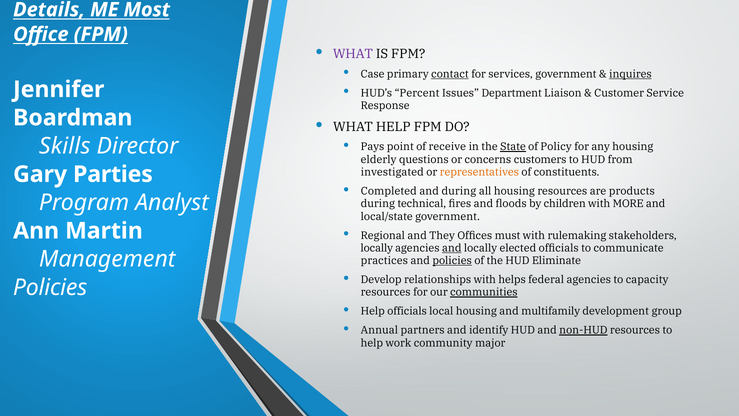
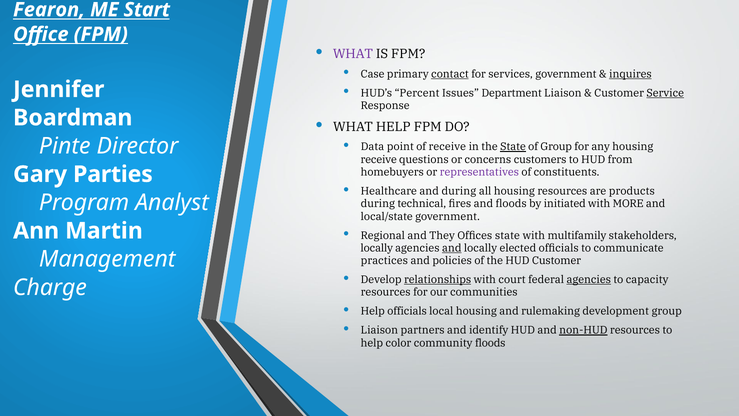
Details: Details -> Fearon (49, 10)
Most: Most -> Start (147, 10)
Service underline: none -> present (665, 93)
Pays: Pays -> Data (373, 147)
of Policy: Policy -> Group (556, 147)
Skills: Skills -> Pinte (65, 146)
elderly: elderly -> receive (379, 159)
investigated: investigated -> homebuyers (392, 172)
representatives colour: orange -> purple (479, 172)
Completed: Completed -> Healthcare (389, 191)
children: children -> initiated (565, 204)
Offices must: must -> state (507, 235)
rulemaking: rulemaking -> multifamily (577, 235)
policies underline: present -> none (452, 261)
HUD Eliminate: Eliminate -> Customer (556, 261)
relationships underline: none -> present (438, 280)
helps: helps -> court (512, 280)
agencies underline: none -> present (589, 280)
Policies: Policies -> Charge (50, 287)
communities underline: present -> none (484, 292)
multifamily: multifamily -> rulemaking (551, 311)
Annual: Annual -> Liaison (379, 330)
work: work -> color (398, 343)
community major: major -> floods (490, 343)
